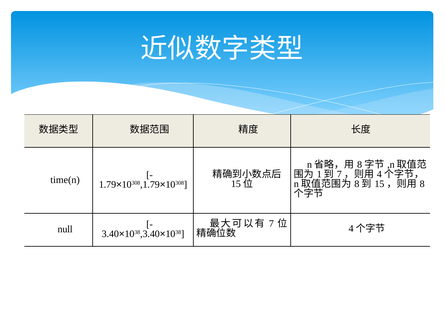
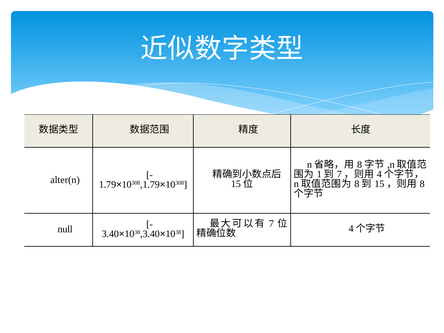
time(n: time(n -> alter(n (65, 180)
